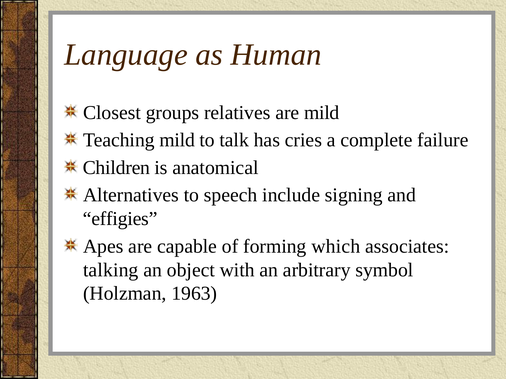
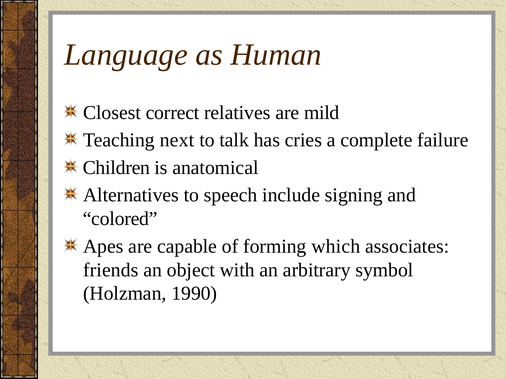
groups: groups -> correct (173, 113)
Teaching mild: mild -> next (177, 140)
effigies: effigies -> colored (120, 219)
talking: talking -> friends (111, 270)
1963: 1963 -> 1990 (194, 294)
